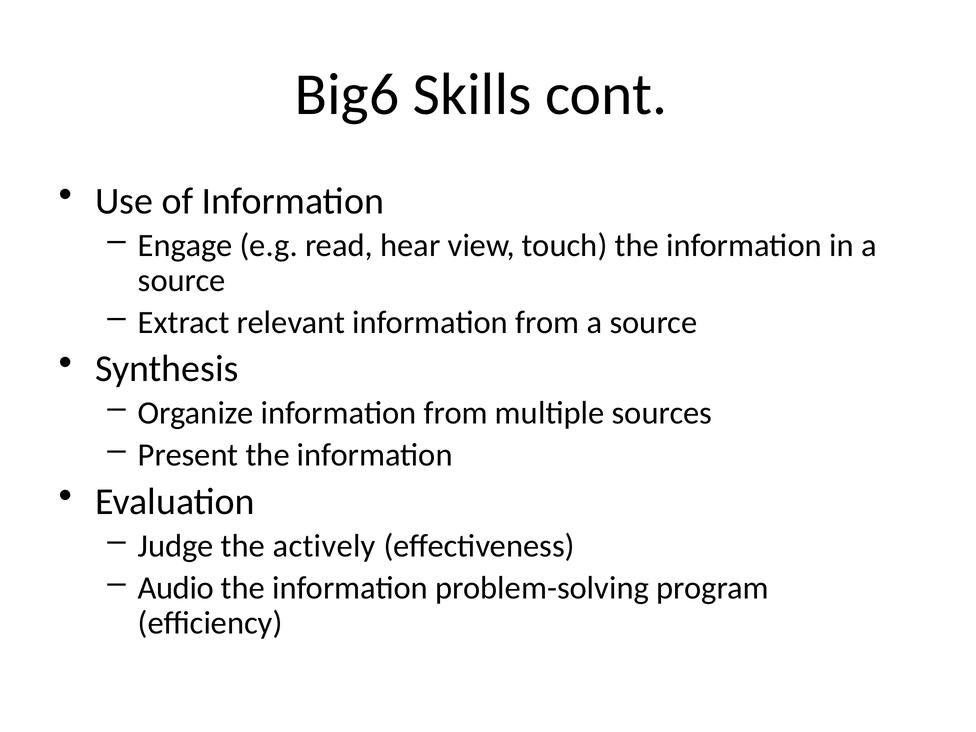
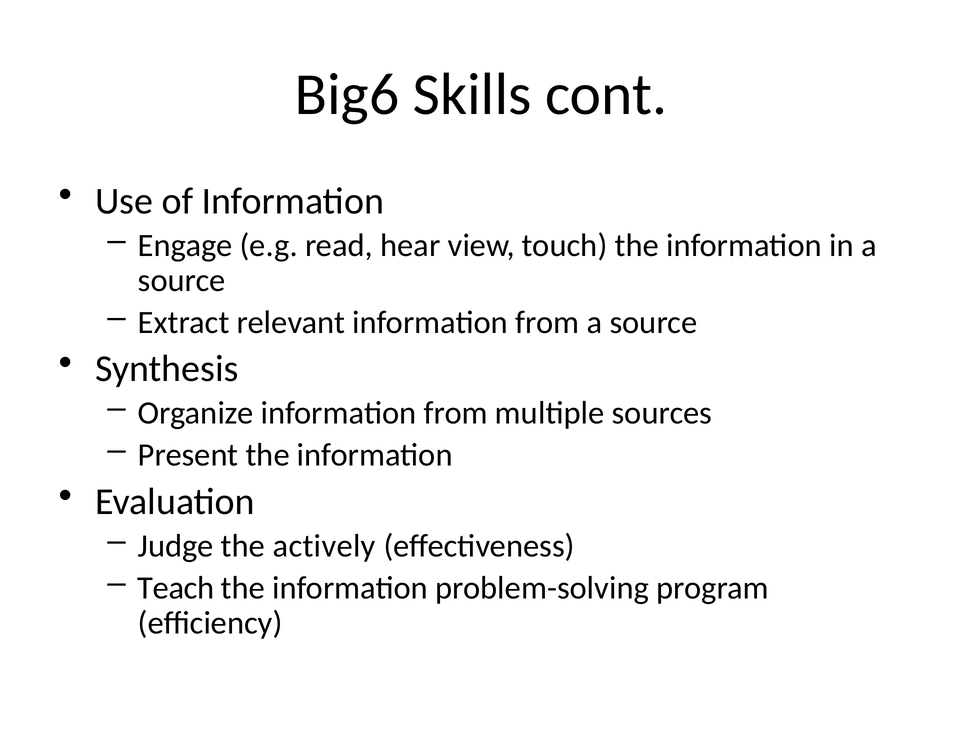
Audio: Audio -> Teach (176, 588)
